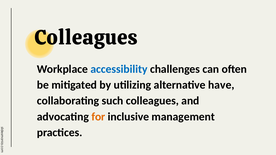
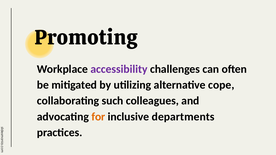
Colleagues: Colleagues -> Promoting (86, 38)
accessibility colour: blue -> purple (119, 69)
have: have -> cope (221, 85)
management: management -> departments (183, 117)
